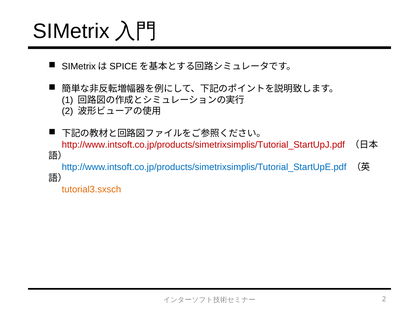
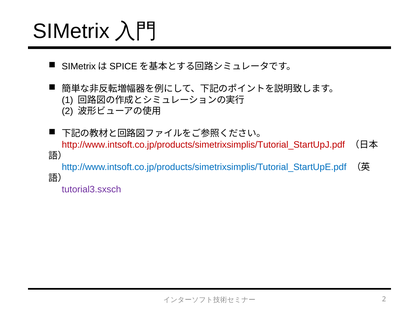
tutorial3.sxsch colour: orange -> purple (91, 189)
